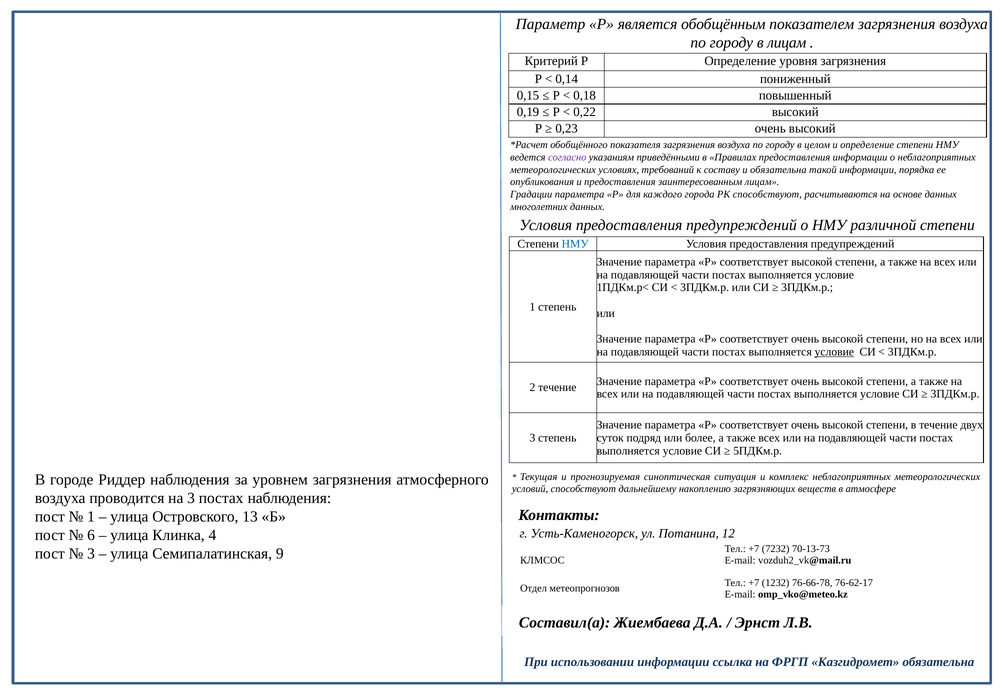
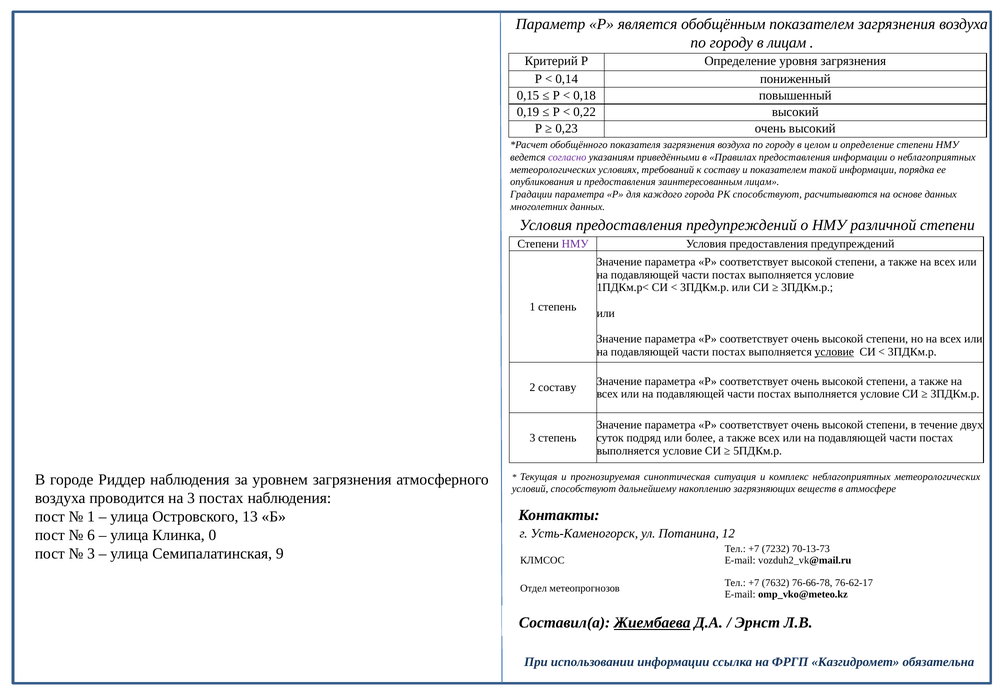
и обязательна: обязательна -> показателем (778, 170)
НМУ colour: blue -> purple (575, 244)
2 течение: течение -> составу (557, 388)
4: 4 -> 0 (212, 535)
1232: 1232 -> 7632 (776, 583)
Жиембаева underline: none -> present (652, 623)
